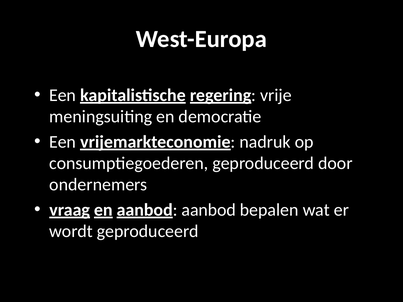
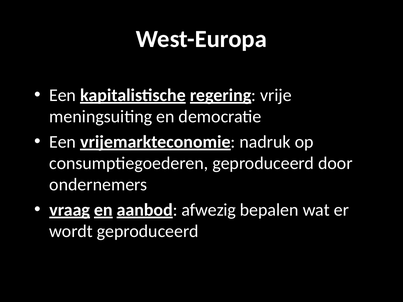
aanbod aanbod: aanbod -> afwezig (209, 210)
